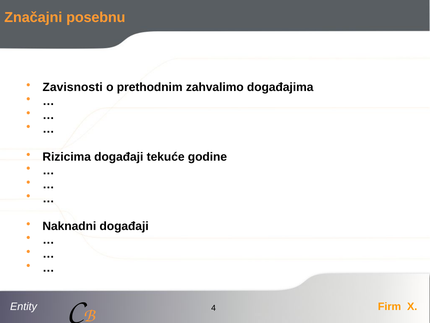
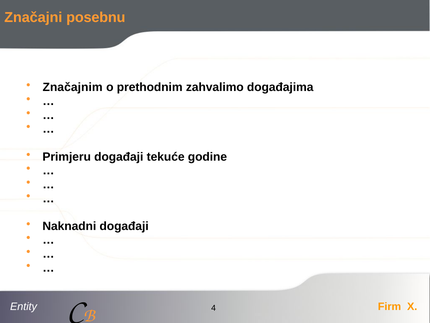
Zavisnosti: Zavisnosti -> Značajnim (73, 87)
Rizicima: Rizicima -> Primjeru (67, 156)
